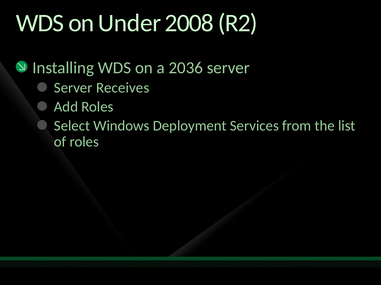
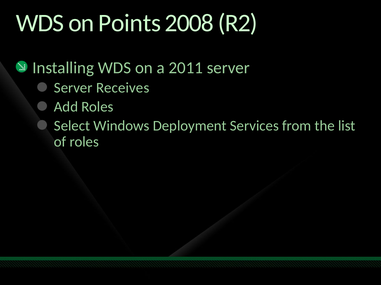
Under: Under -> Points (130, 23)
2036: 2036 -> 2011 (186, 68)
